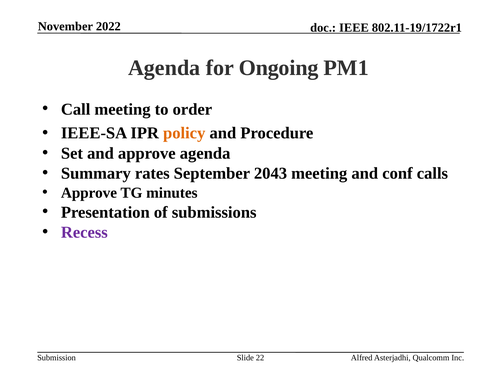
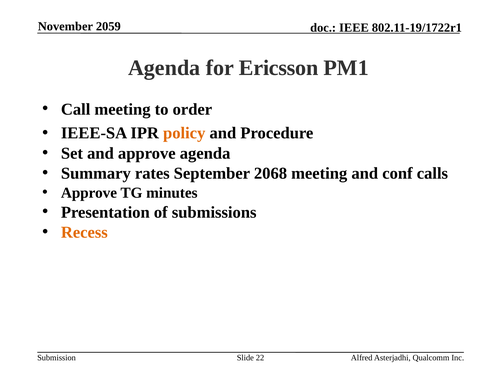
2022: 2022 -> 2059 (108, 26)
Ongoing: Ongoing -> Ericsson (279, 68)
2043: 2043 -> 2068 (271, 173)
Recess colour: purple -> orange (84, 232)
